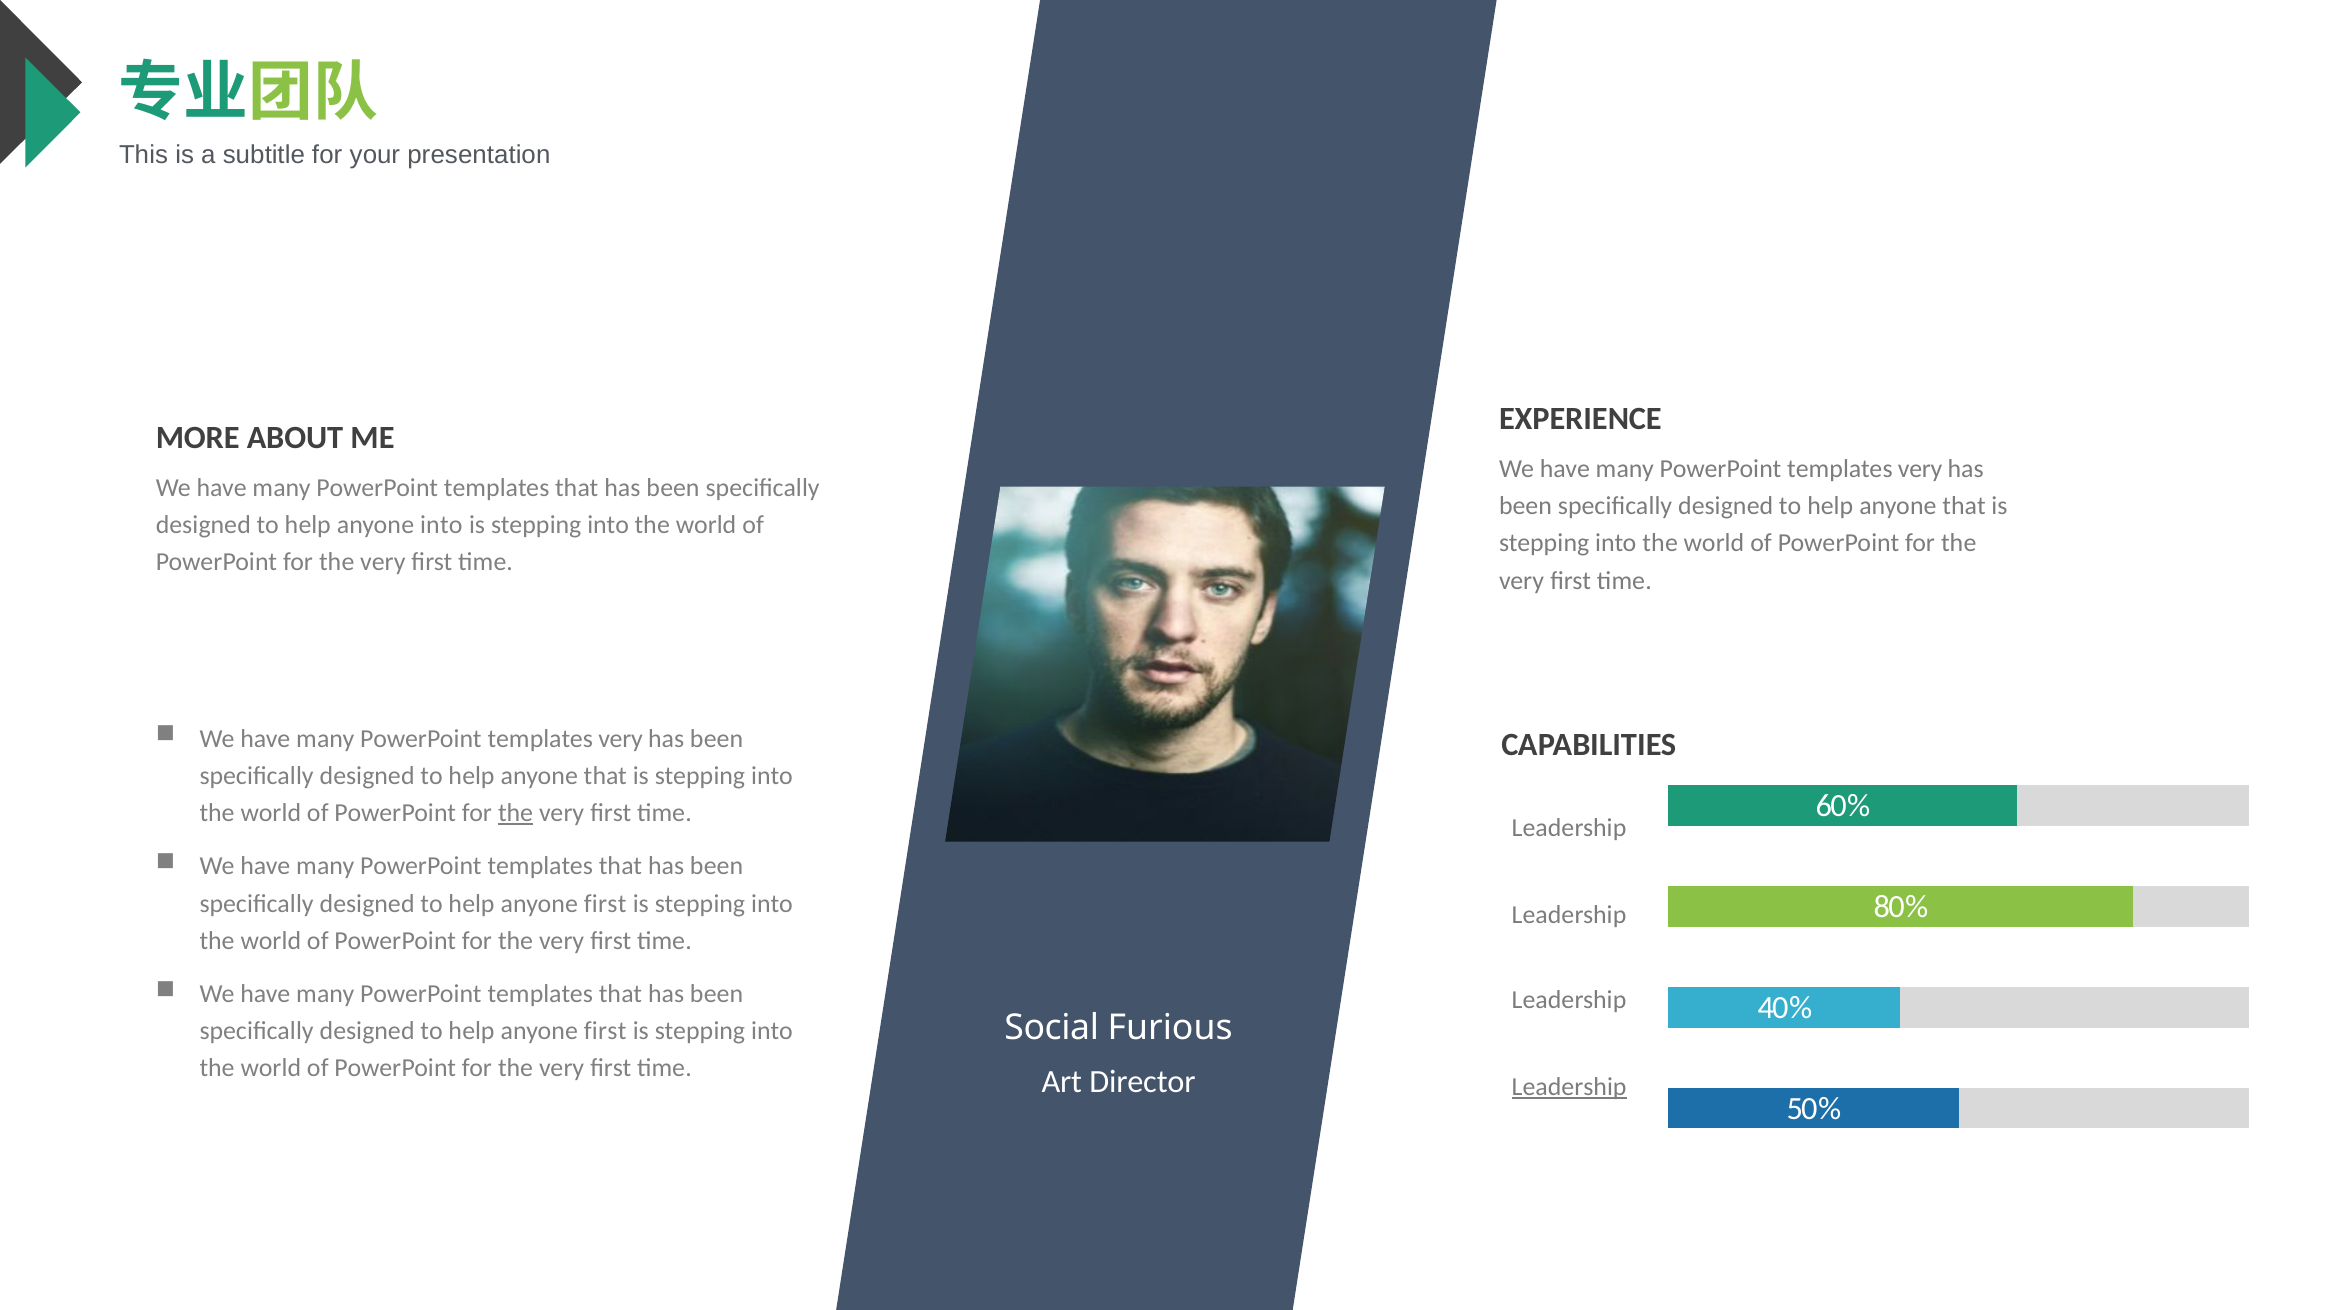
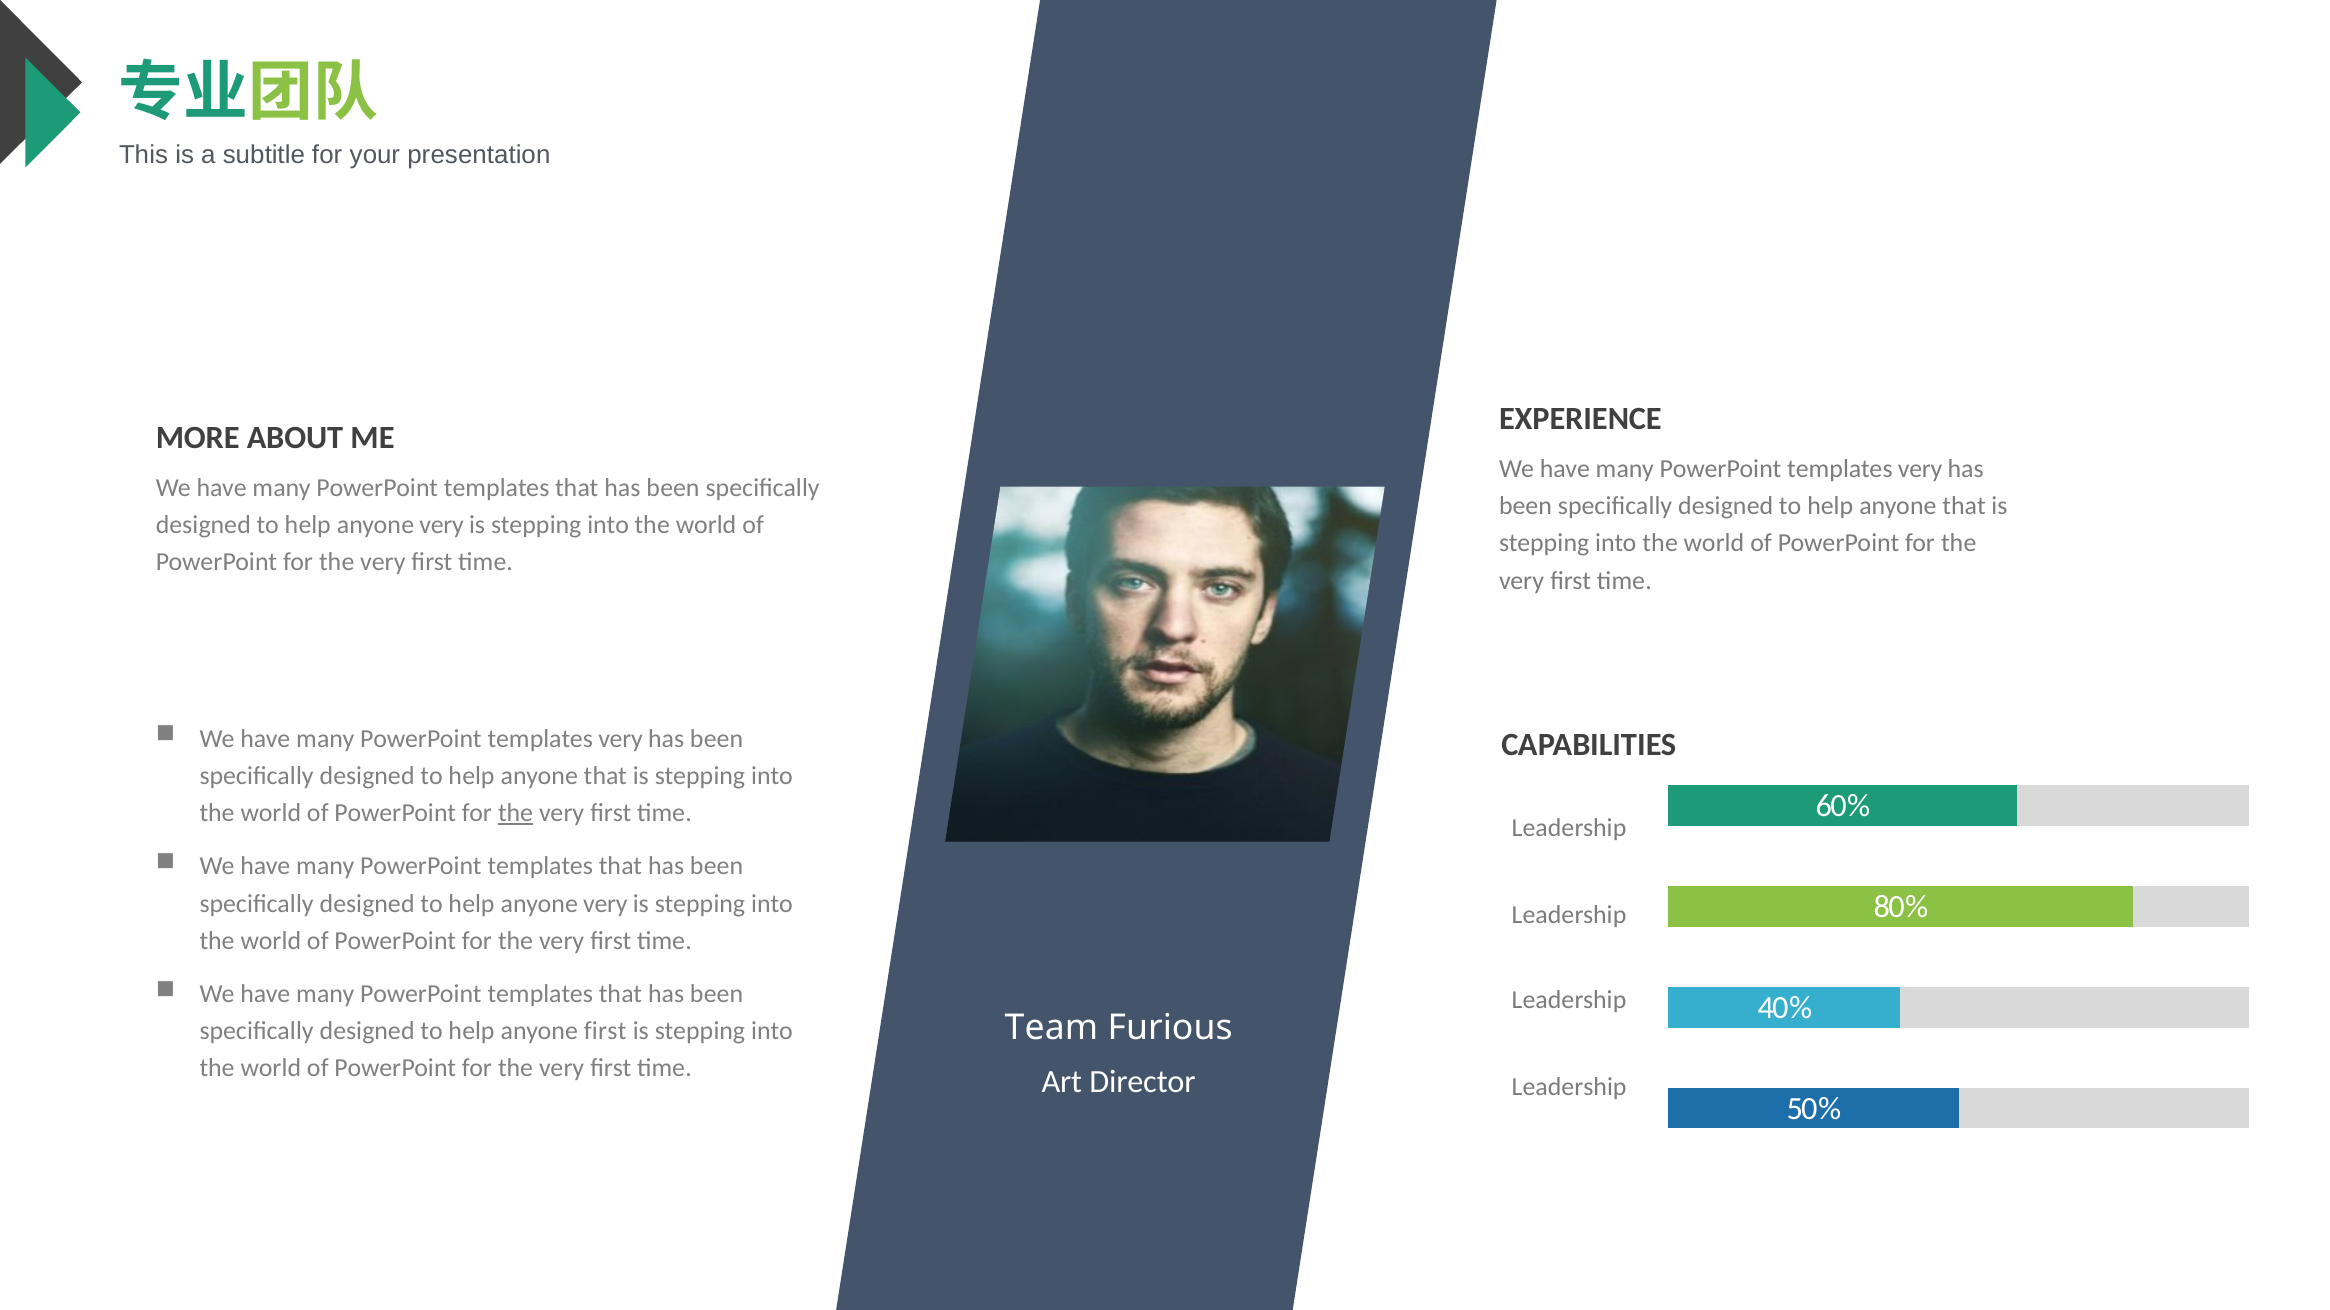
into: into -> very (442, 525)
first: first -> very (605, 904)
Social: Social -> Team (1051, 1028)
Leadership underline: present -> none (1569, 1087)
